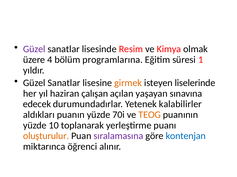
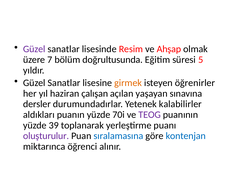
Kimya: Kimya -> Ahşap (169, 49)
4: 4 -> 7 (50, 60)
programlarına: programlarına -> doğrultusunda (113, 60)
1: 1 -> 5 (201, 60)
liselerinde: liselerinde -> öğrenirler (195, 83)
edecek: edecek -> dersler (37, 104)
TEOG colour: orange -> purple (150, 115)
10: 10 -> 39 (54, 126)
oluşturulur colour: orange -> purple (46, 136)
sıralamasına colour: purple -> blue (118, 136)
